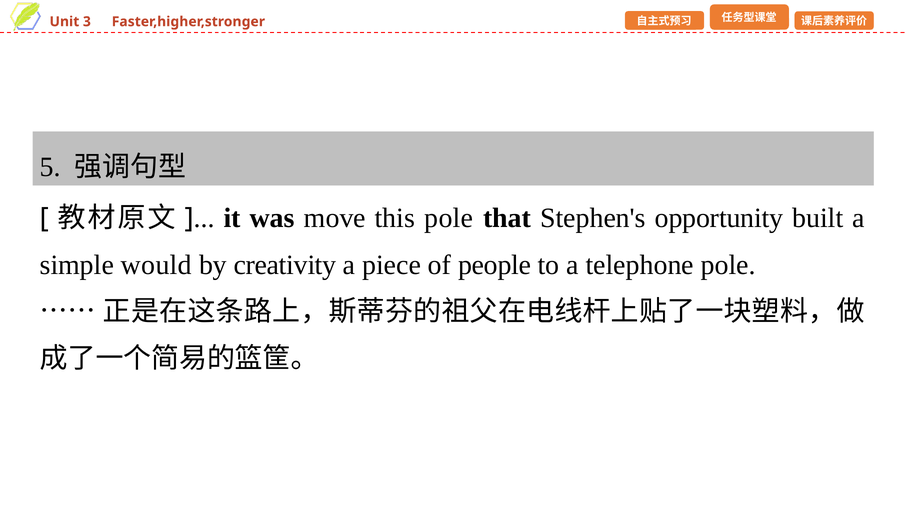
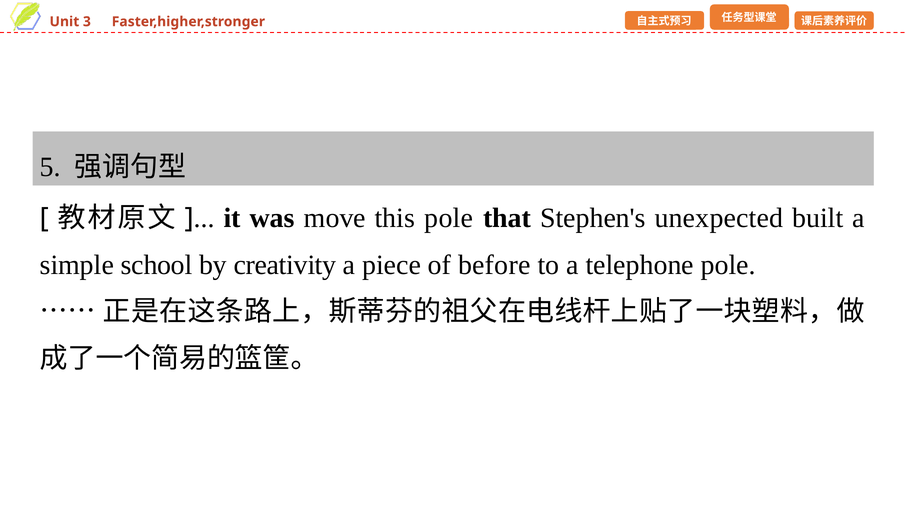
opportunity: opportunity -> unexpected (719, 218)
would: would -> school (157, 265)
people: people -> before (494, 265)
